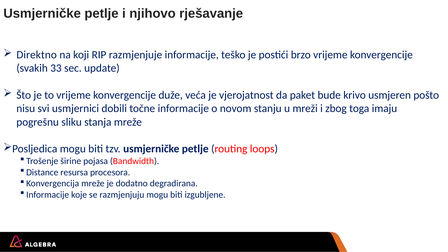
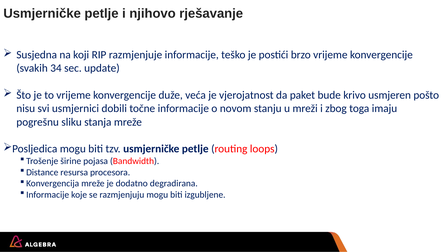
Direktno: Direktno -> Susjedna (37, 55)
33: 33 -> 34 (56, 68)
